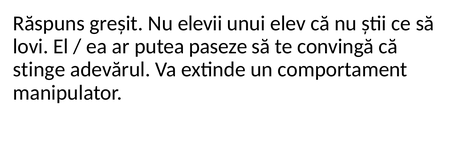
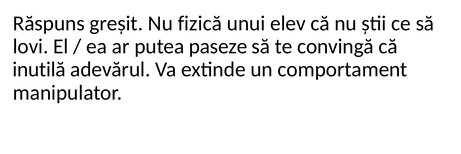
elevii: elevii -> fizică (200, 23)
stinge: stinge -> inutilă (39, 69)
